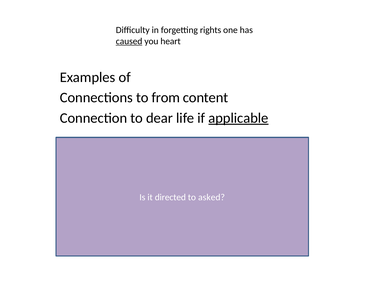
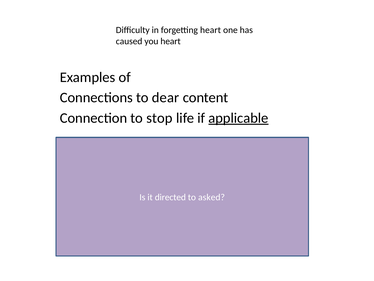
forgetting rights: rights -> heart (211, 30)
caused underline: present -> none (129, 41)
from: from -> dear (166, 97)
dear: dear -> stop (159, 118)
